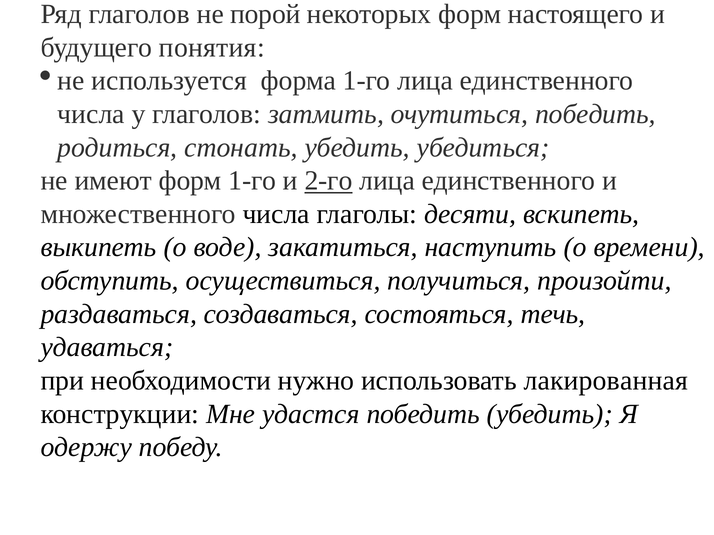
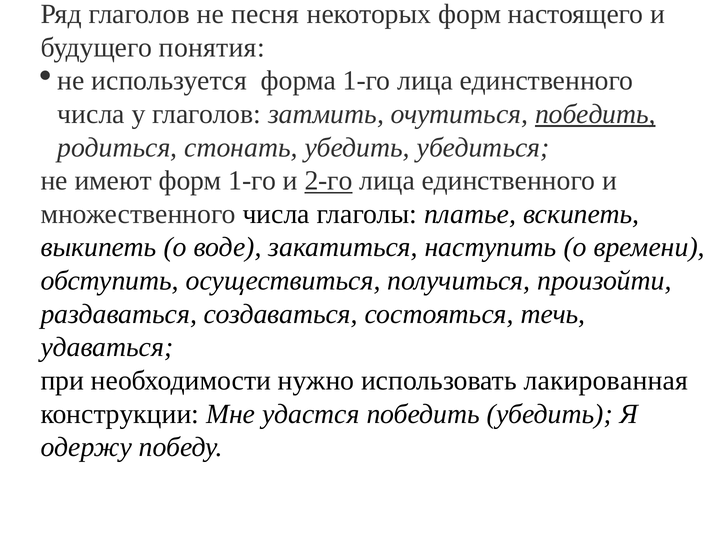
порой: порой -> песня (265, 14)
победить underline: none -> present (595, 114)
десяти: десяти -> платье (470, 214)
